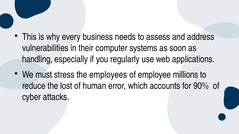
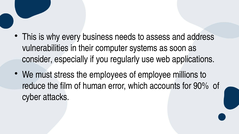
handling: handling -> consider (37, 59)
lost: lost -> film (66, 86)
